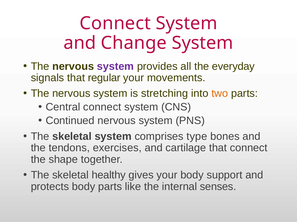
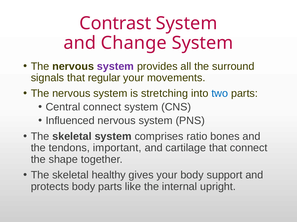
Connect: Connect -> Contrast (115, 23)
everyday: everyday -> surround (233, 67)
two colour: orange -> blue (220, 94)
Continued: Continued -> Influenced (70, 121)
type: type -> ratio (197, 137)
exercises: exercises -> important (117, 148)
senses: senses -> upright (218, 187)
